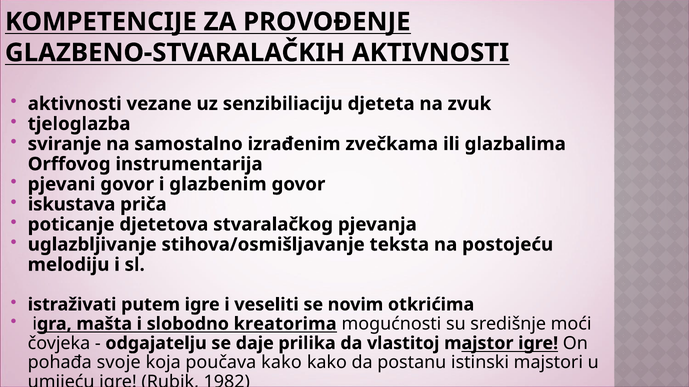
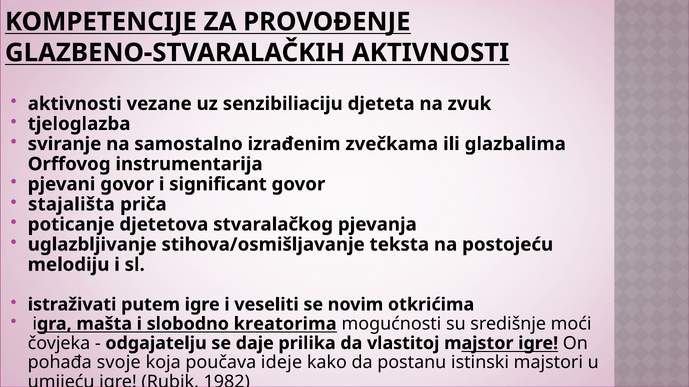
glazbenim: glazbenim -> significant (218, 184)
iskustava: iskustava -> stajališta (71, 205)
poučava kako: kako -> ideje (281, 363)
